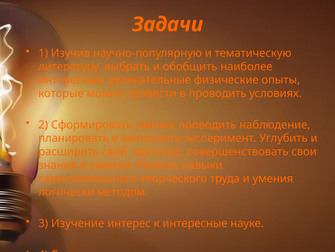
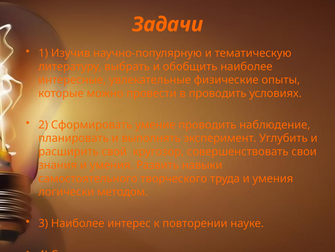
3 Изучение: Изучение -> Наиболее (78, 223)
к интересные: интересные -> повторении (195, 223)
